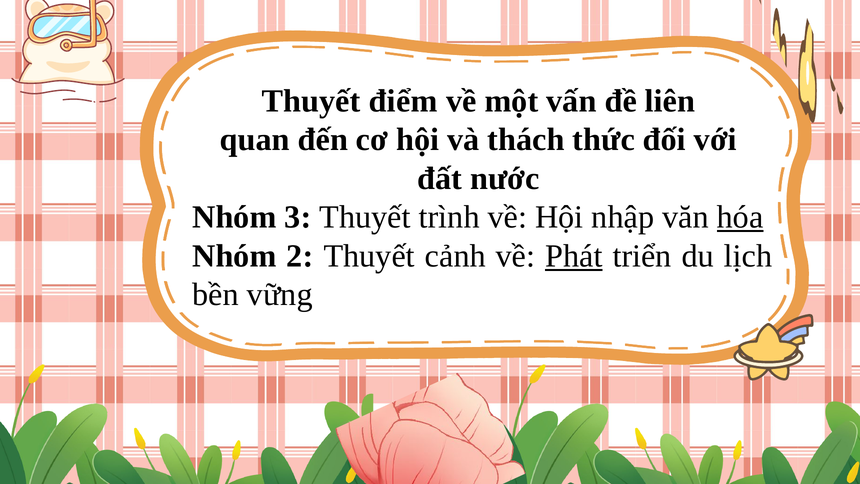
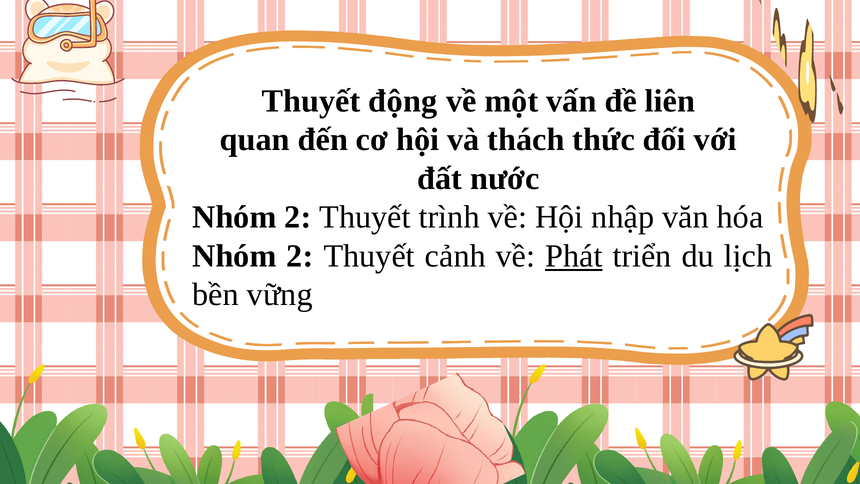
điểm: điểm -> động (403, 101)
3: 3 -> 2 (298, 217)
hóa underline: present -> none (740, 217)
